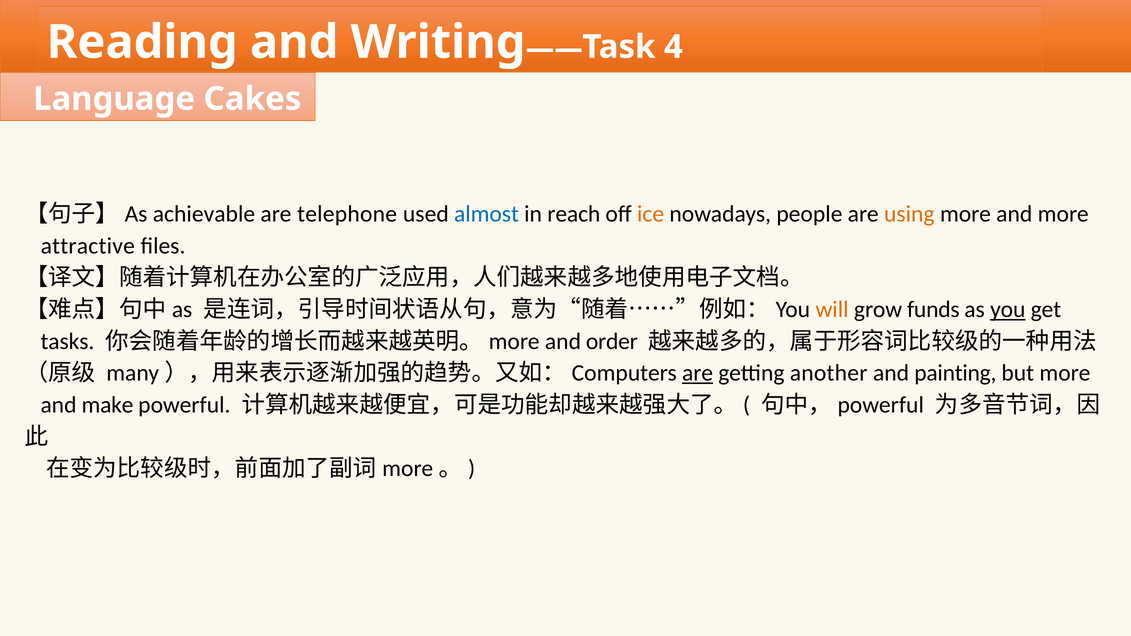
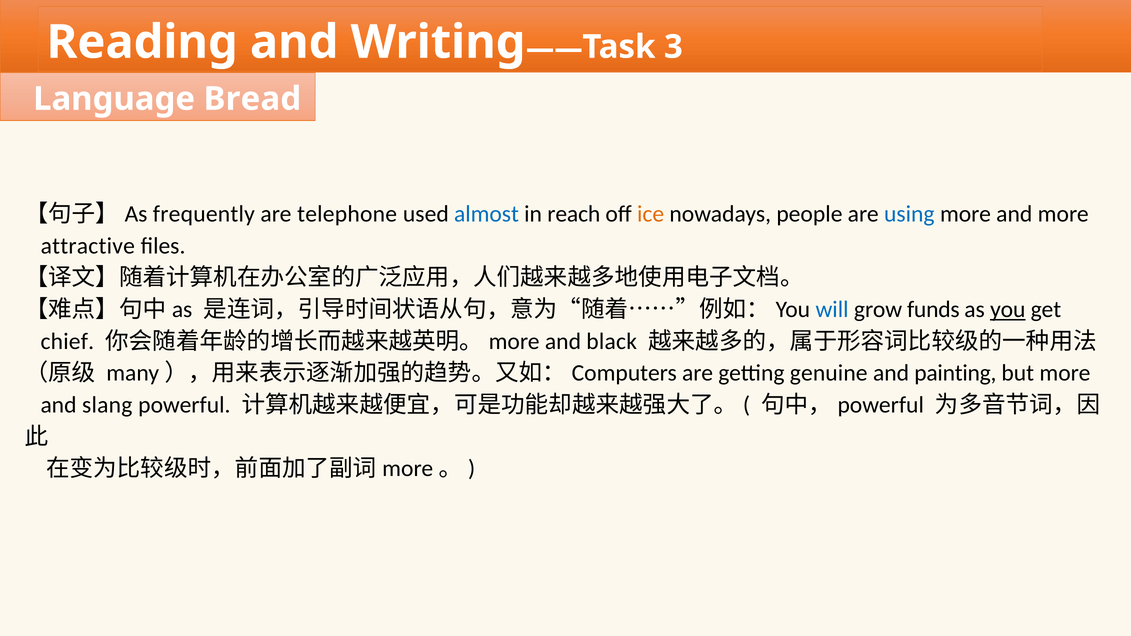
4: 4 -> 3 (673, 47)
Cakes: Cakes -> Bread (252, 99)
achievable: achievable -> frequently (204, 214)
using colour: orange -> blue (909, 214)
will colour: orange -> blue (832, 310)
tasks: tasks -> chief (67, 341)
order: order -> black (612, 341)
are underline: present -> none (698, 373)
another: another -> genuine (829, 373)
make: make -> slang (107, 405)
